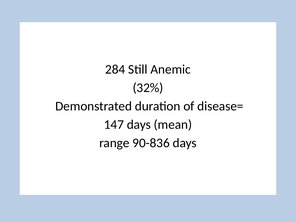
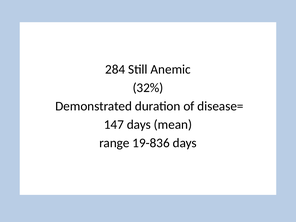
90-836: 90-836 -> 19-836 (151, 143)
